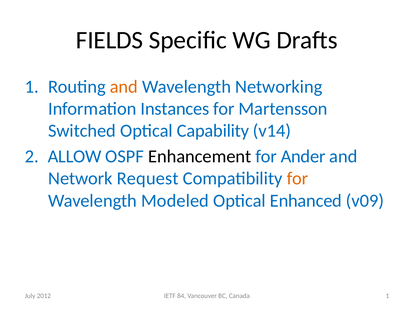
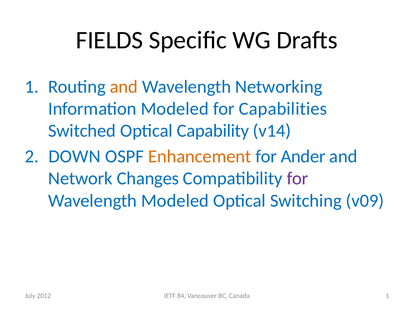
Information Instances: Instances -> Modeled (175, 109)
Martensson: Martensson -> Capabilities (283, 109)
ALLOW: ALLOW -> DOWN (75, 157)
Enhancement colour: black -> orange (200, 157)
Request: Request -> Changes (148, 179)
for colour: orange -> purple (297, 179)
Enhanced: Enhanced -> Switching (306, 201)
